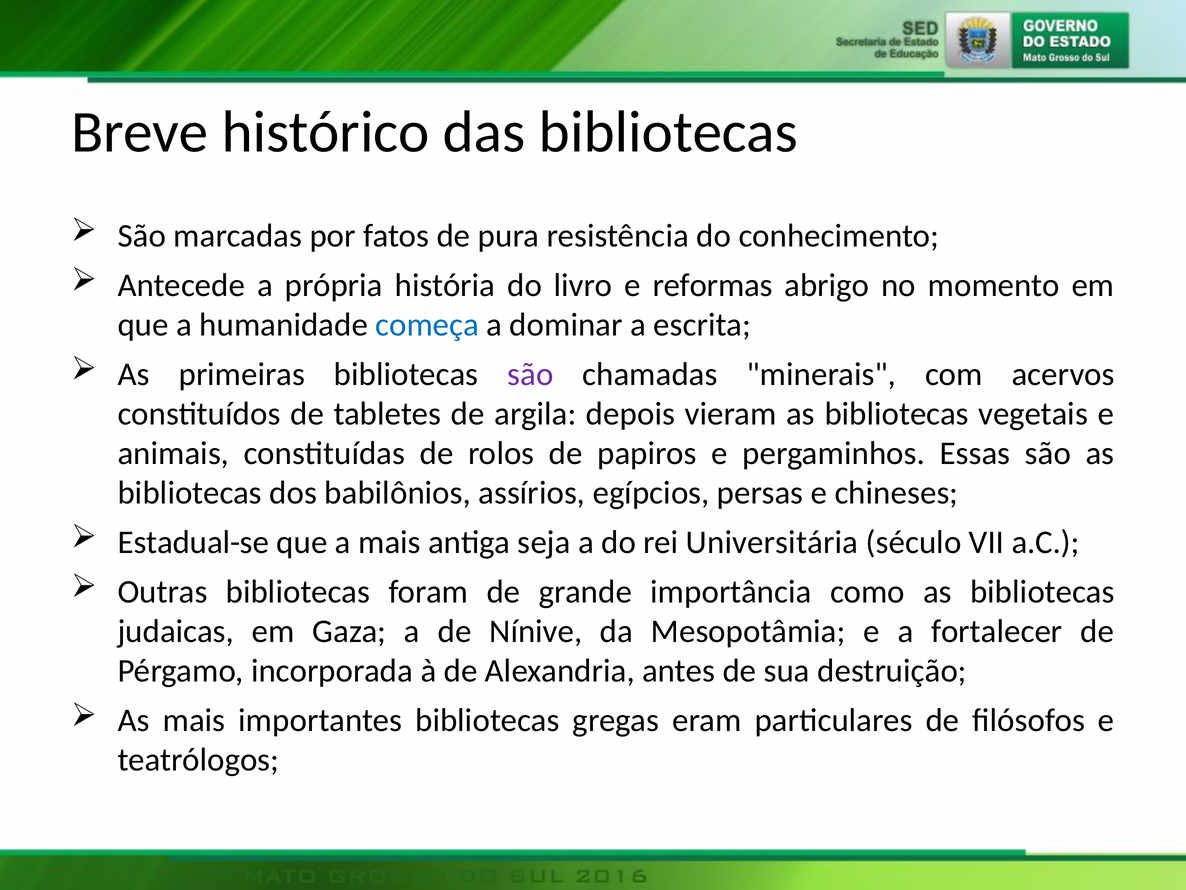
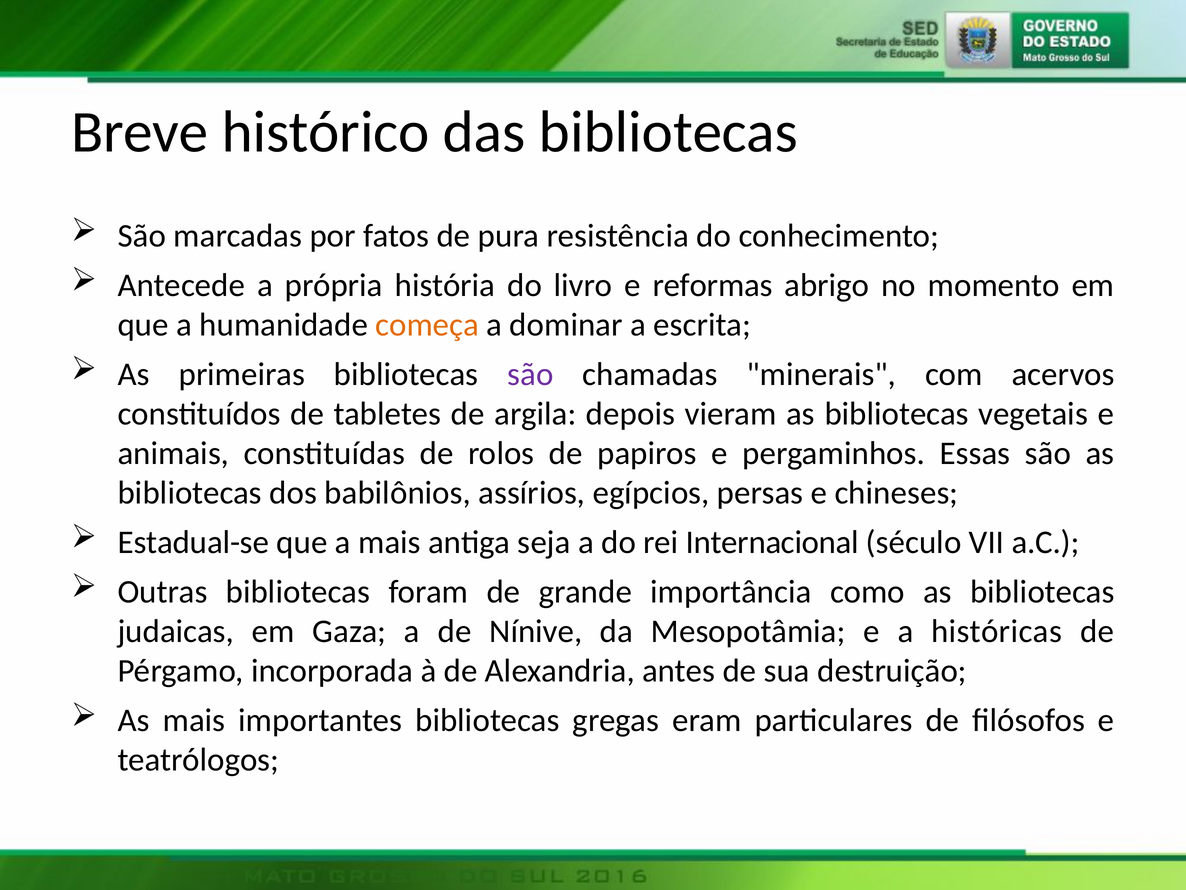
começa colour: blue -> orange (427, 325)
Universitária: Universitária -> Internacional (772, 542)
fortalecer: fortalecer -> históricas (997, 631)
